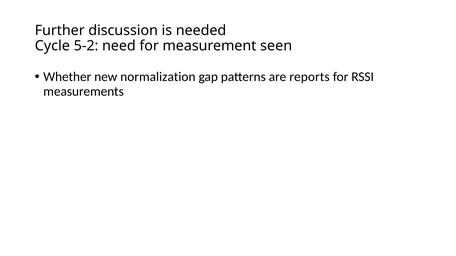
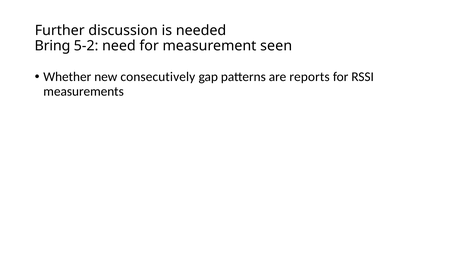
Cycle: Cycle -> Bring (52, 46)
normalization: normalization -> consecutively (158, 77)
